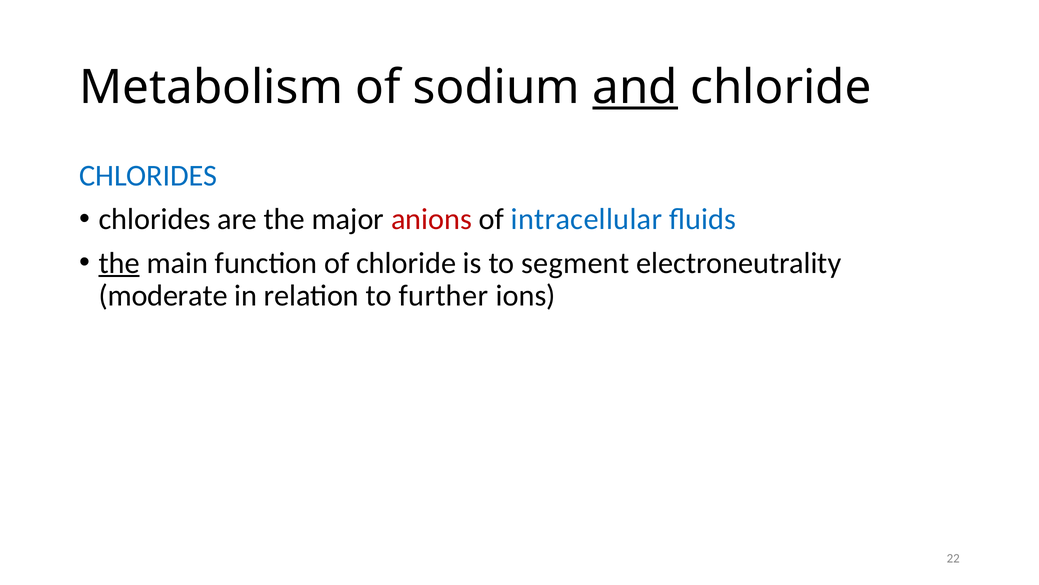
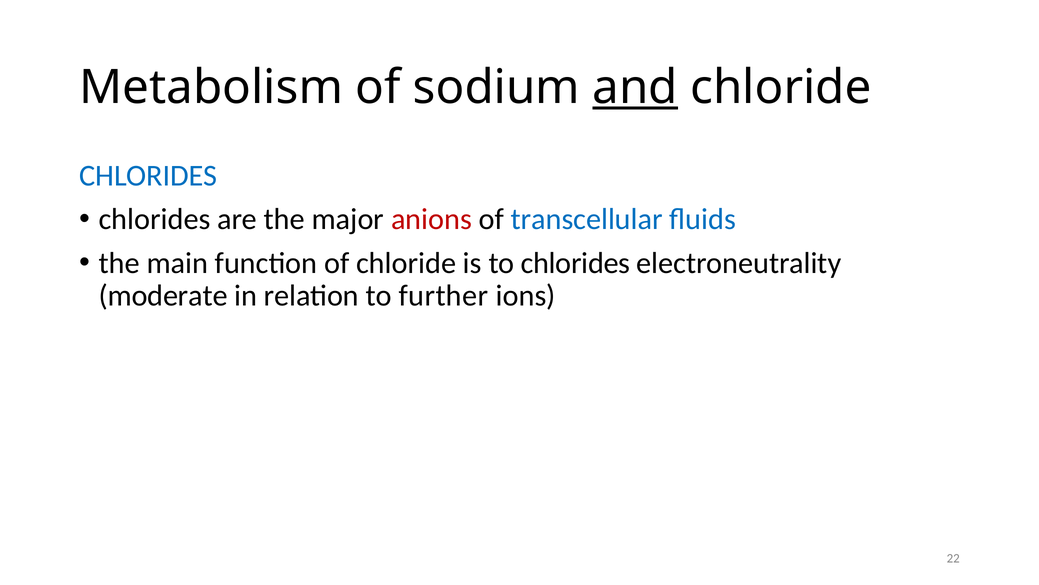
intracellular: intracellular -> transcellular (587, 219)
the underline: present -> none (119, 263)
to segment: segment -> chlorides (575, 263)
